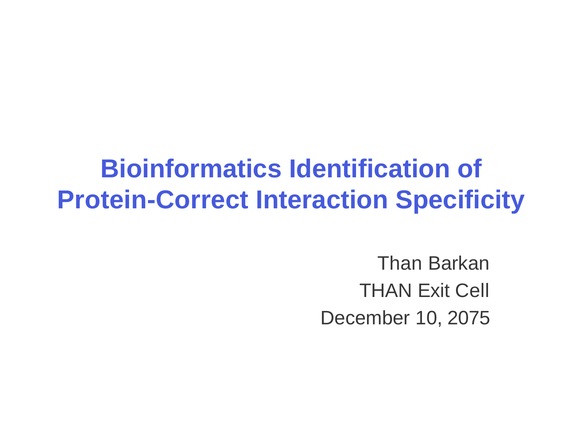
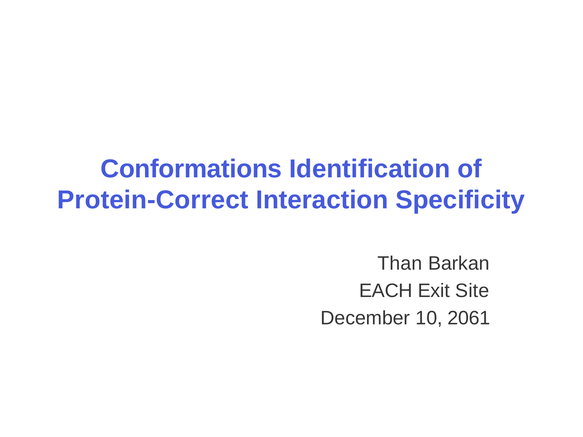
Bioinformatics: Bioinformatics -> Conformations (191, 169)
THAN: THAN -> EACH (386, 291)
Cell: Cell -> Site (472, 291)
2075: 2075 -> 2061 (469, 318)
